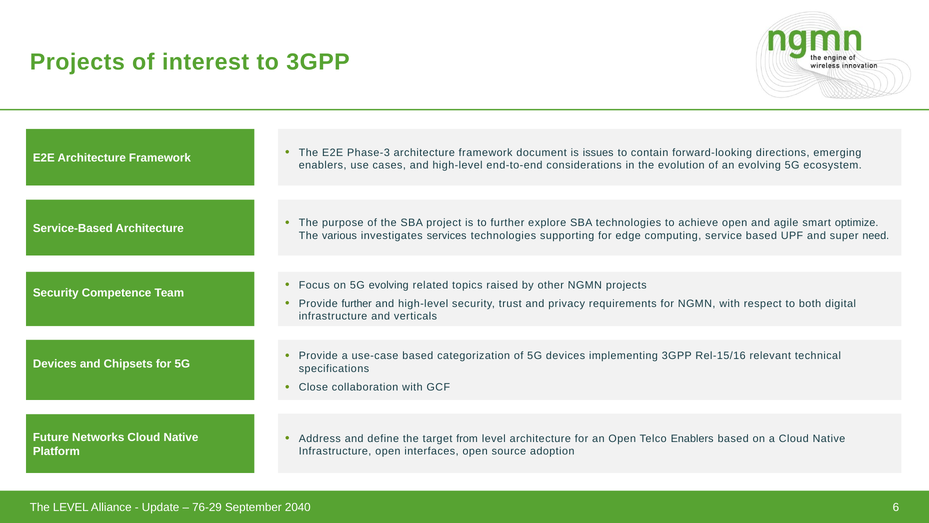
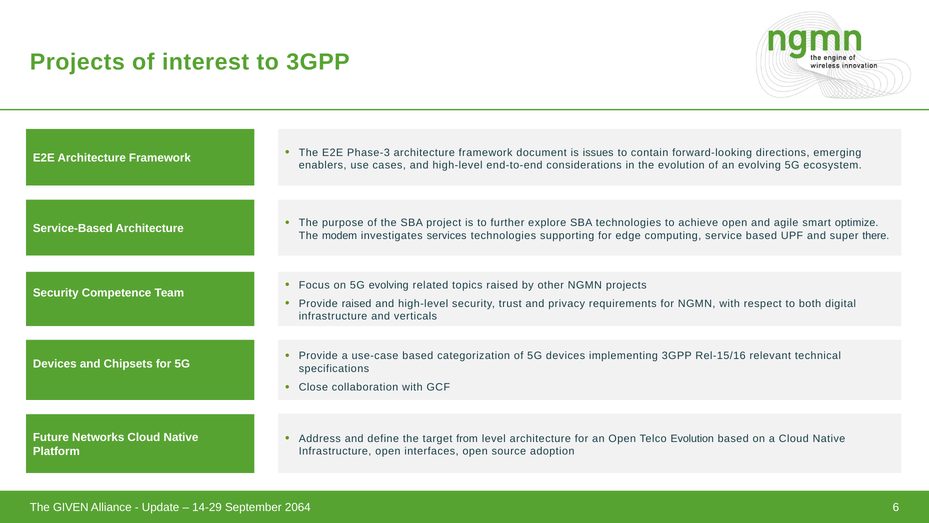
various: various -> modem (340, 236)
need: need -> there (876, 236)
Provide further: further -> raised (357, 303)
Telco Enablers: Enablers -> Evolution (692, 438)
The LEVEL: LEVEL -> GIVEN (71, 507)
76-29: 76-29 -> 14-29 (207, 507)
2040: 2040 -> 2064 (298, 507)
